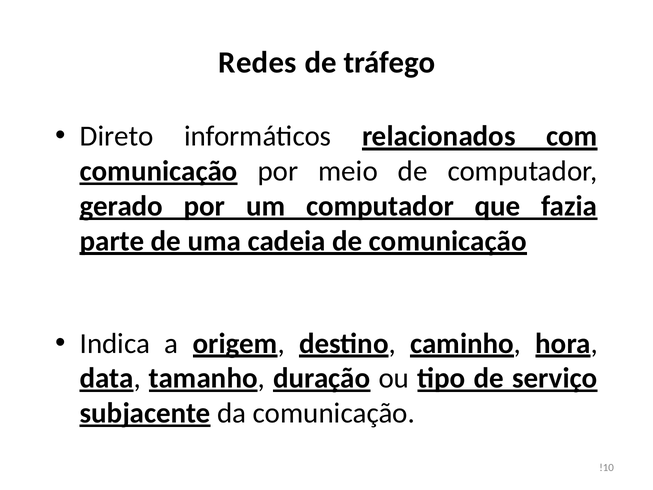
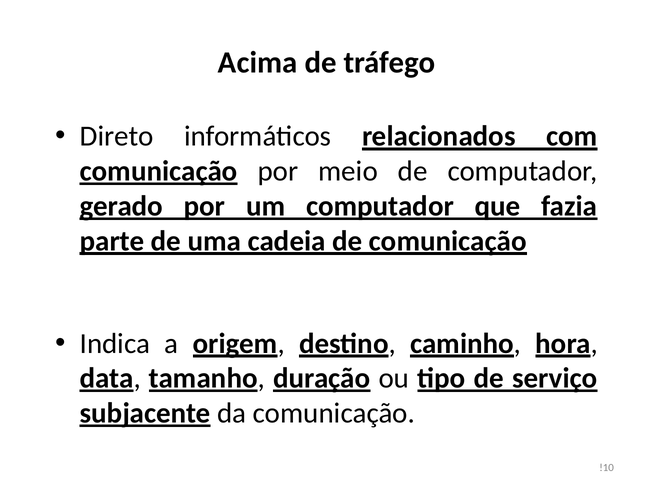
Redes: Redes -> Acima (258, 63)
